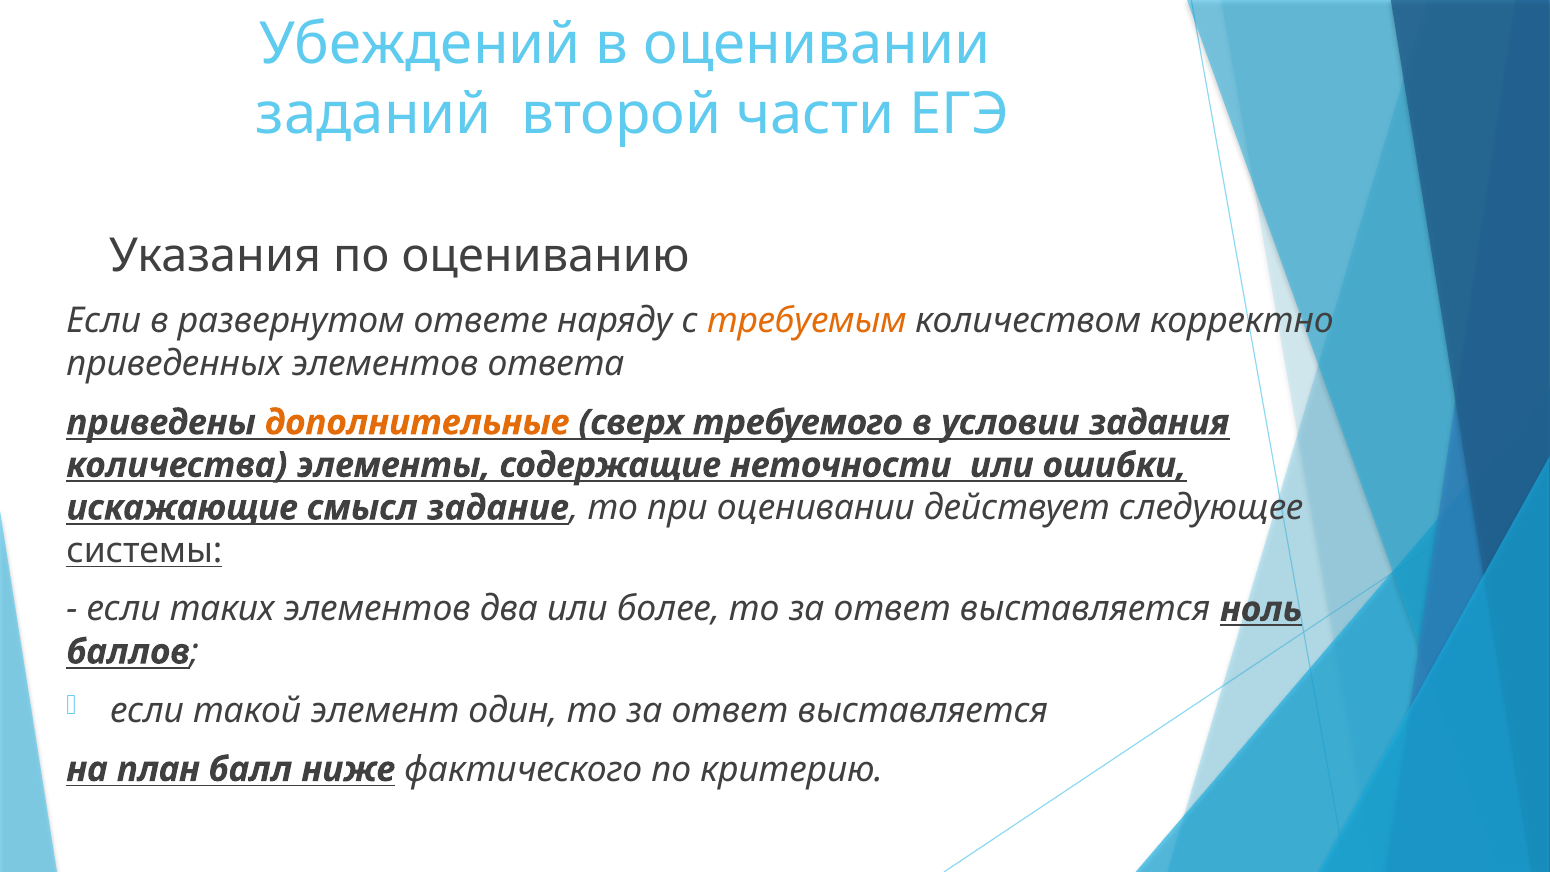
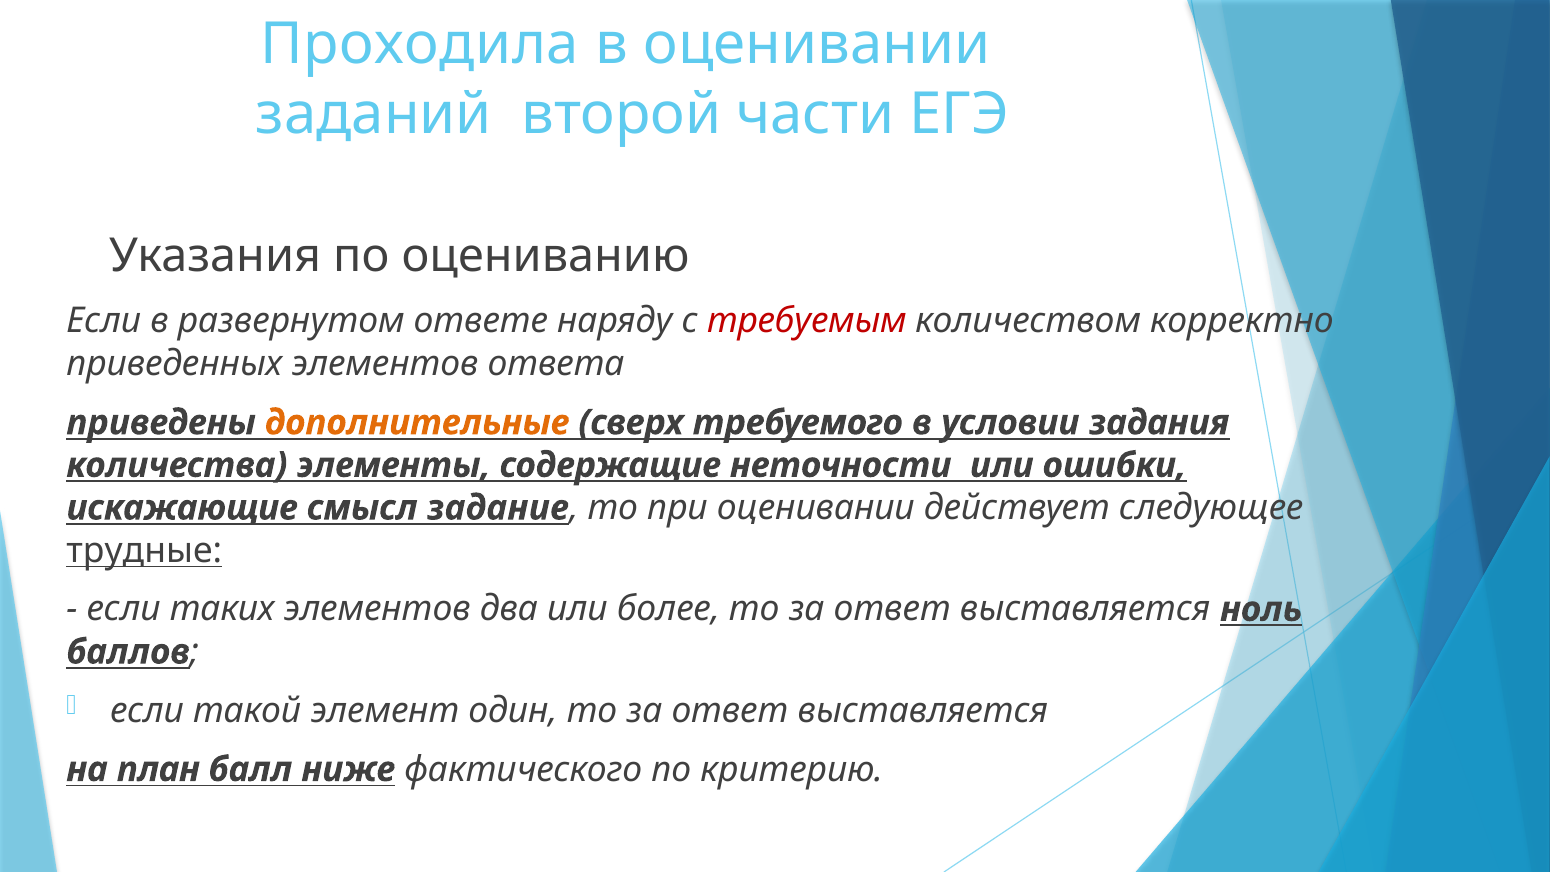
Убеждений: Убеждений -> Проходила (420, 45)
требуемым colour: orange -> red (807, 321)
системы: системы -> трудные (144, 550)
